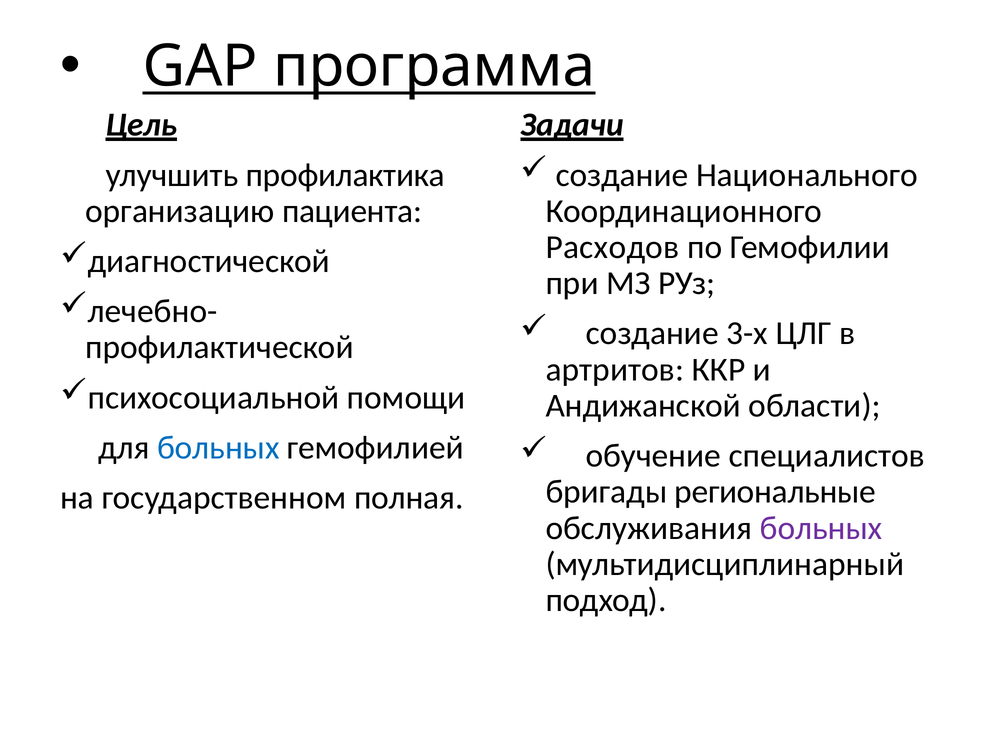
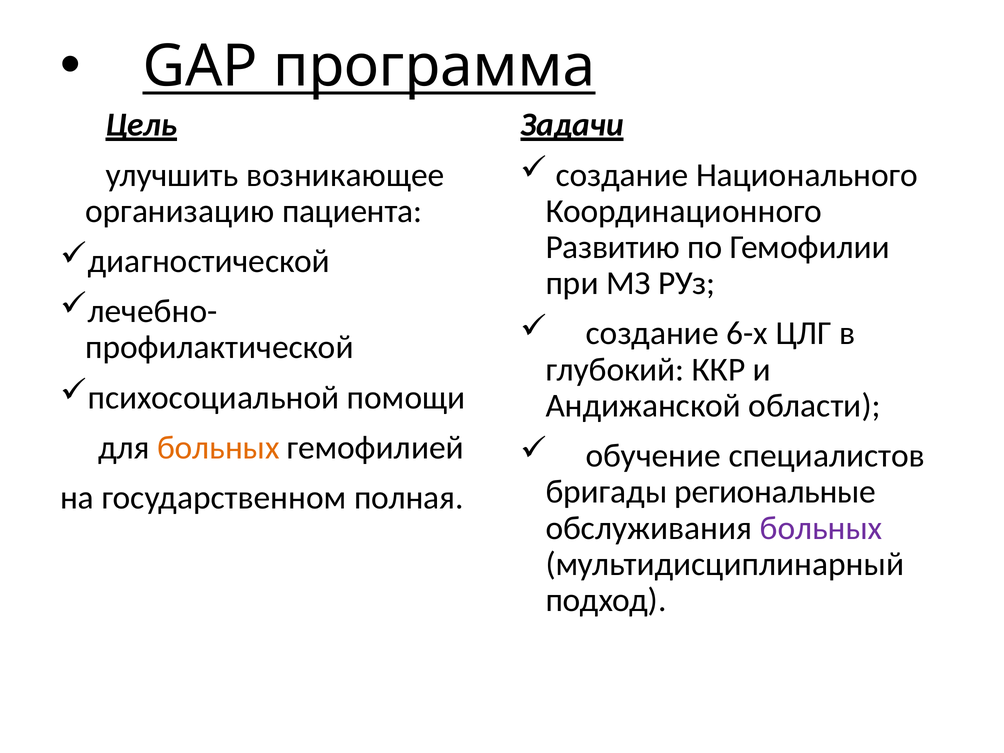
профилактика: профилактика -> возникающее (345, 175)
Расходов: Расходов -> Развитию (613, 247)
3-х: 3-х -> 6-х (747, 333)
артритов: артритов -> глубокий (615, 370)
больных colour: blue -> orange (218, 448)
